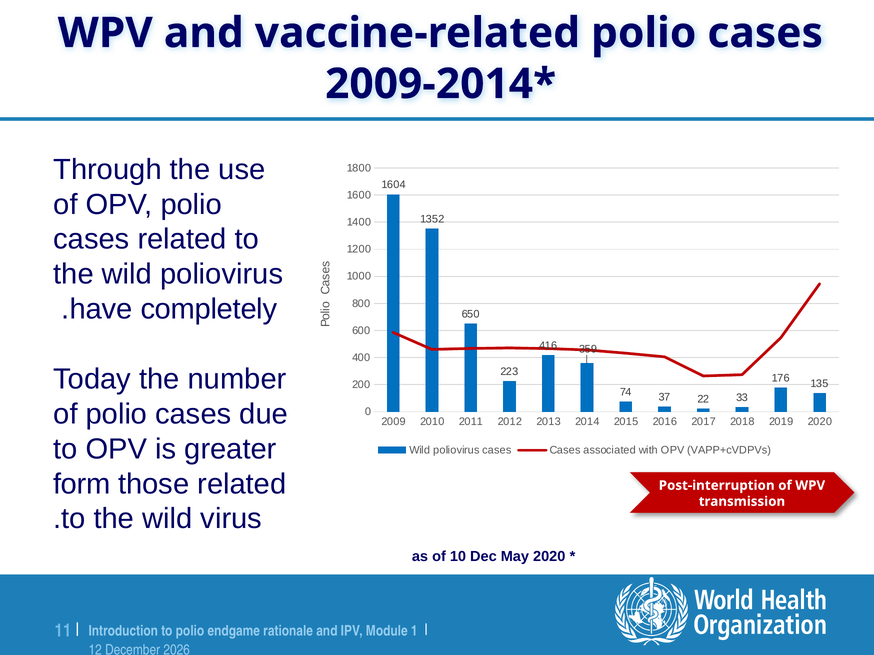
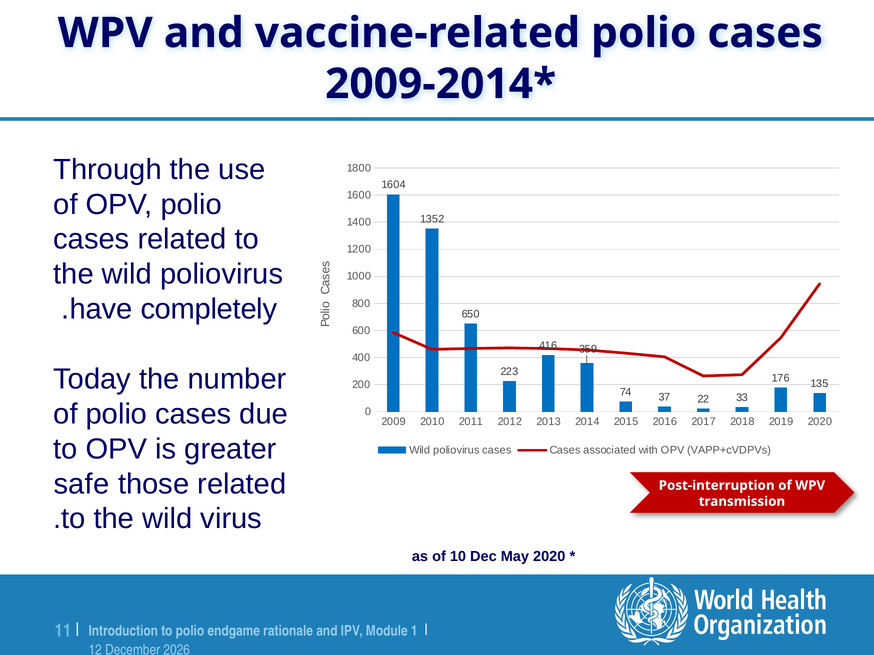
form: form -> safe (82, 484)
